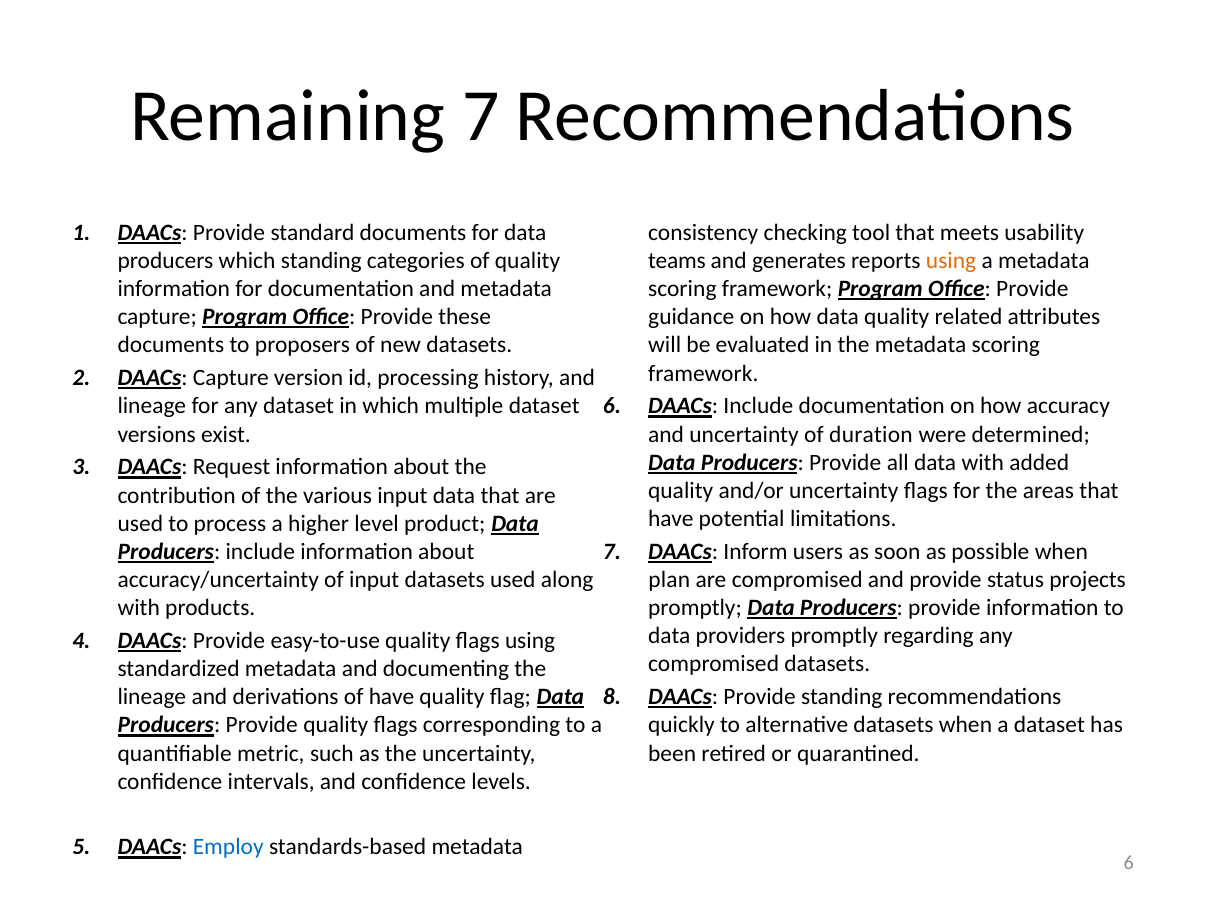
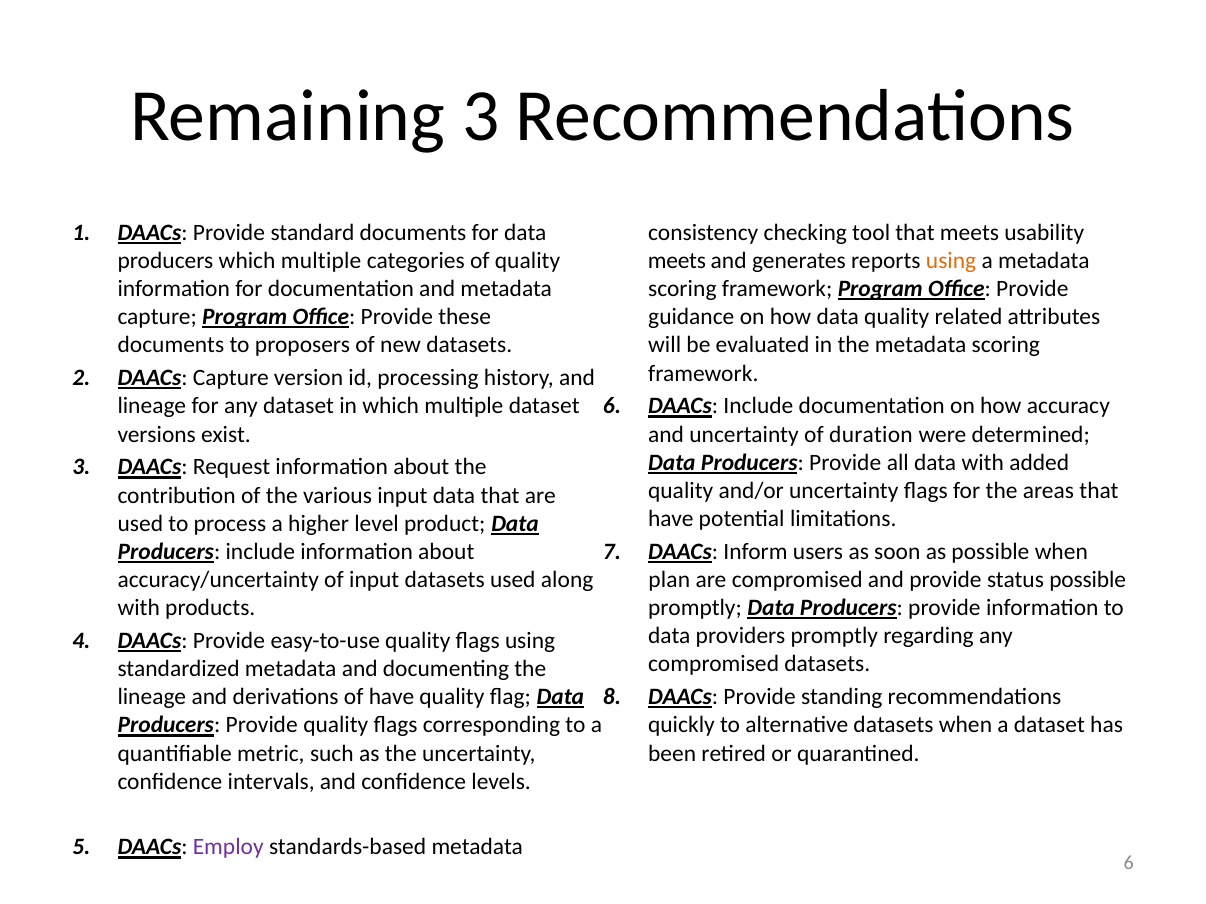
Remaining 7: 7 -> 3 (481, 117)
producers which standing: standing -> multiple (321, 261)
teams: teams -> meets (677, 261)
status projects: projects -> possible (1088, 580)
Employ colour: blue -> purple (228, 848)
